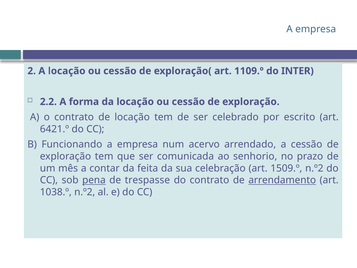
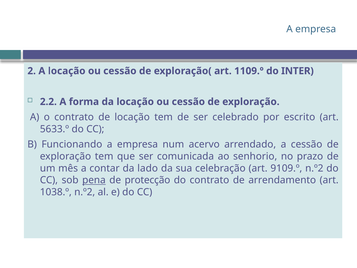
6421.º: 6421.º -> 5633.º (54, 129)
feita: feita -> lado (148, 168)
1509.º: 1509.º -> 9109.º (286, 168)
trespasse: trespasse -> protecção (147, 180)
arrendamento underline: present -> none (282, 180)
